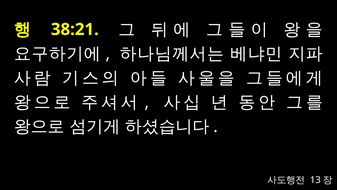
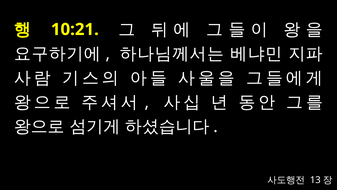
38:21: 38:21 -> 10:21 (75, 29)
